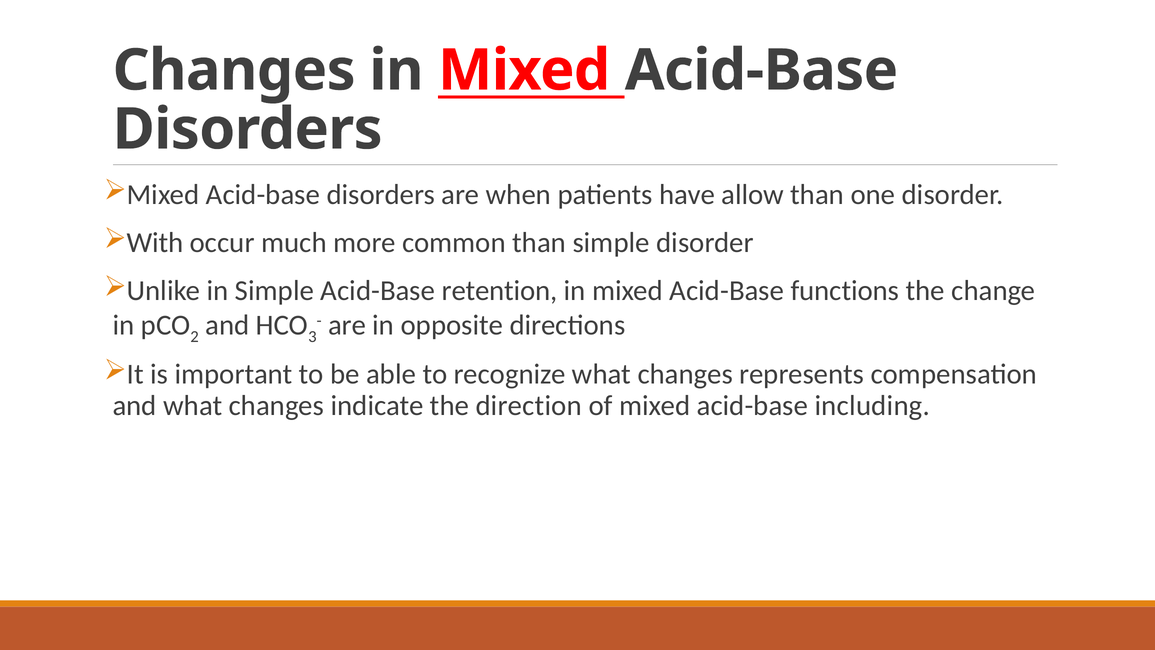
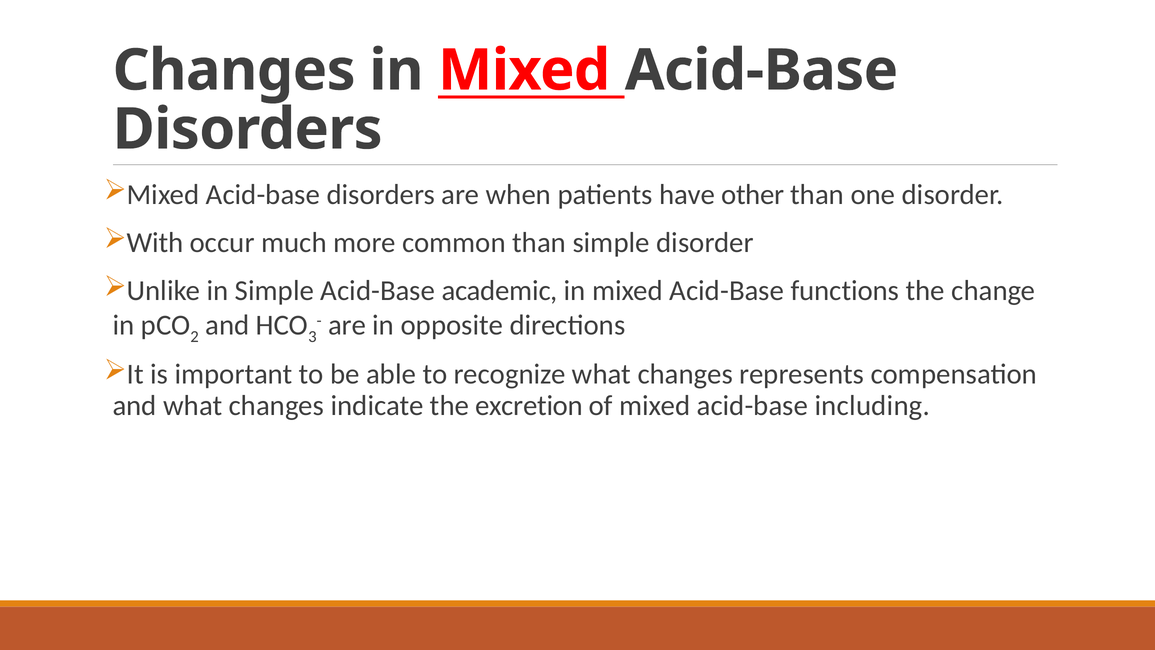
allow: allow -> other (753, 195)
retention: retention -> academic (500, 291)
direction: direction -> excretion (529, 405)
